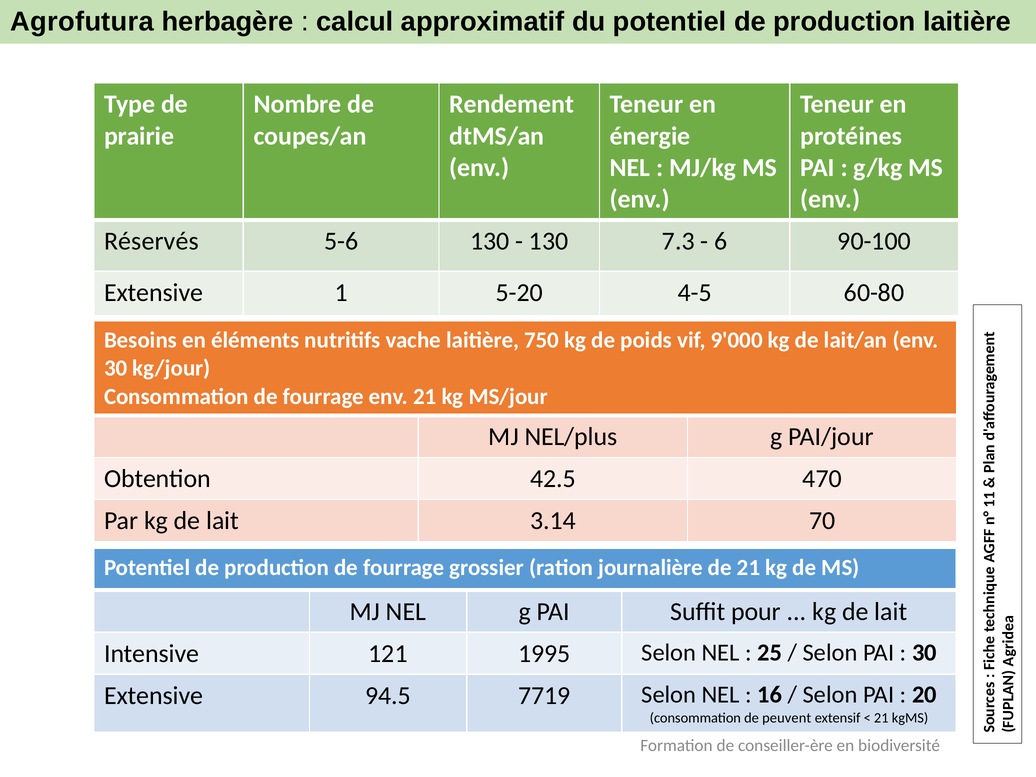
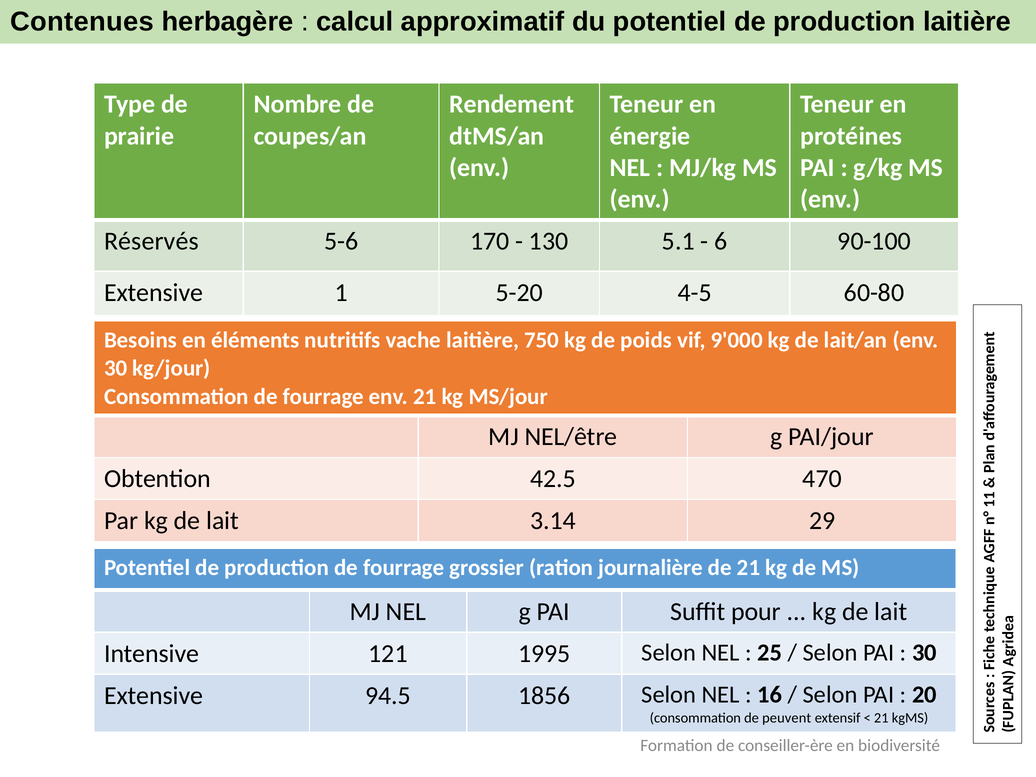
Agrofutura: Agrofutura -> Contenues (82, 22)
5-6 130: 130 -> 170 (490, 241)
7.3: 7.3 -> 5.1 (678, 241)
NEL/plus: NEL/plus -> NEL/être (571, 437)
70: 70 -> 29 (822, 521)
7719: 7719 -> 1856 (544, 695)
